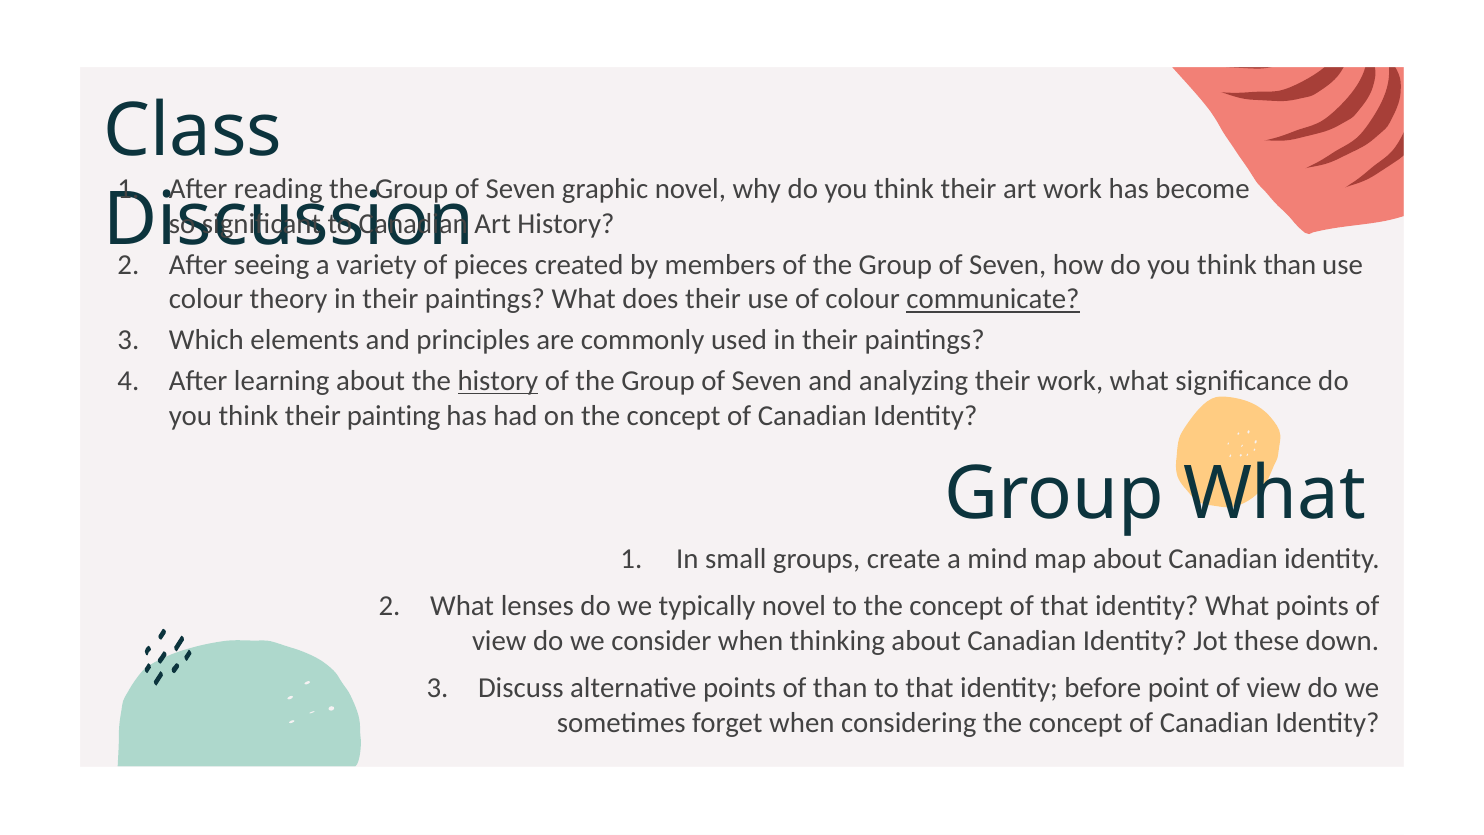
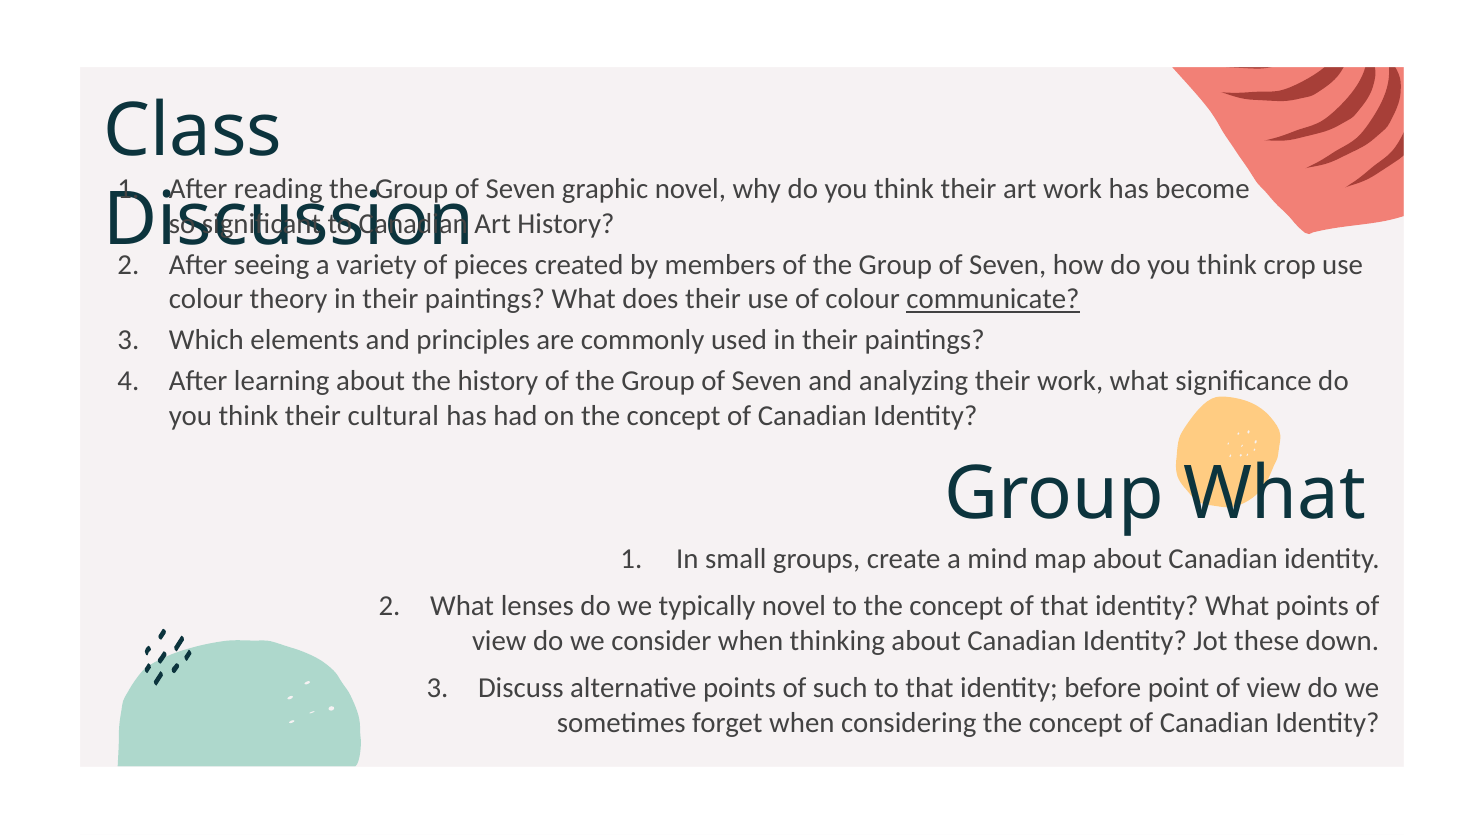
think than: than -> crop (1290, 265)
history underline: present -> none (498, 381)
painting: painting -> cultural (393, 416)
of than: than -> such (840, 688)
